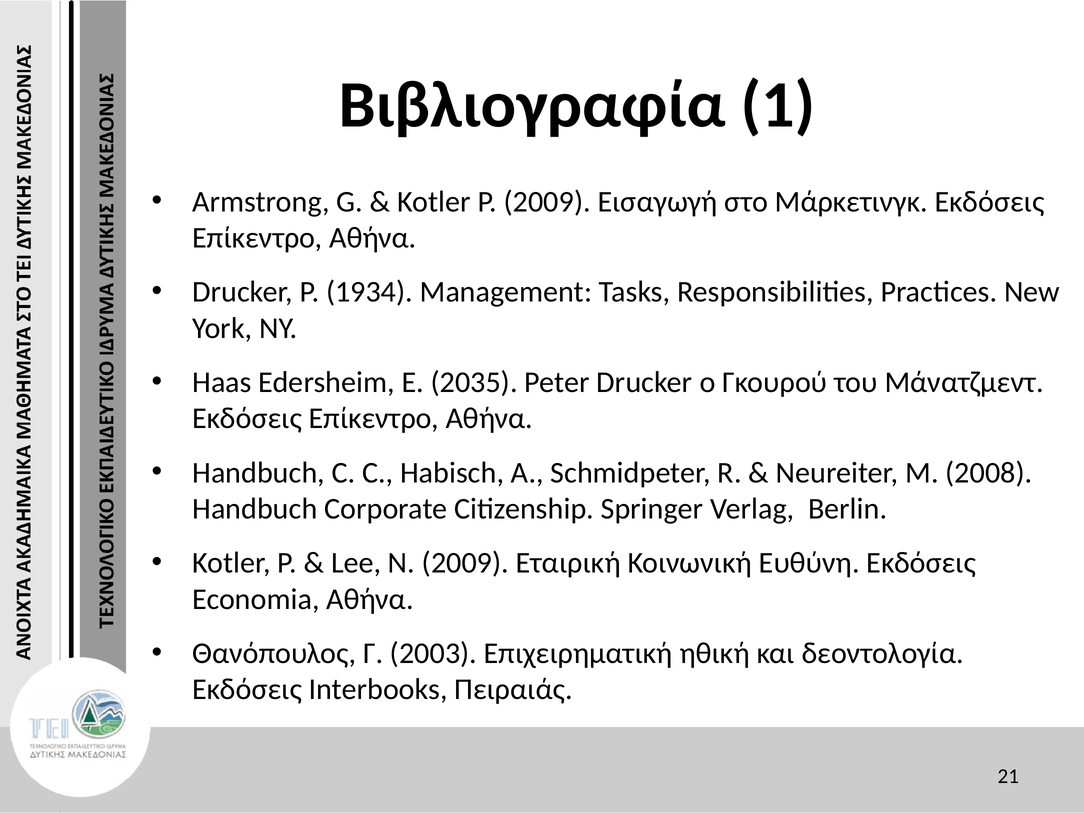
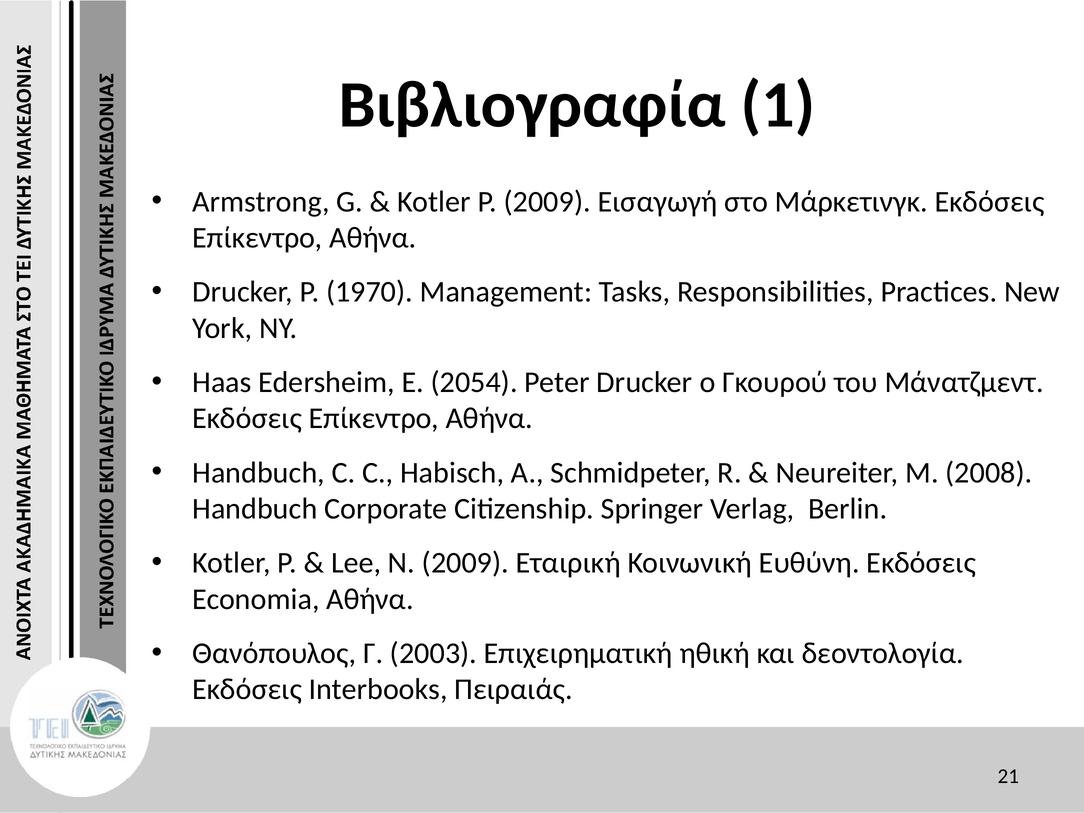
1934: 1934 -> 1970 (369, 292)
2035: 2035 -> 2054 (474, 382)
